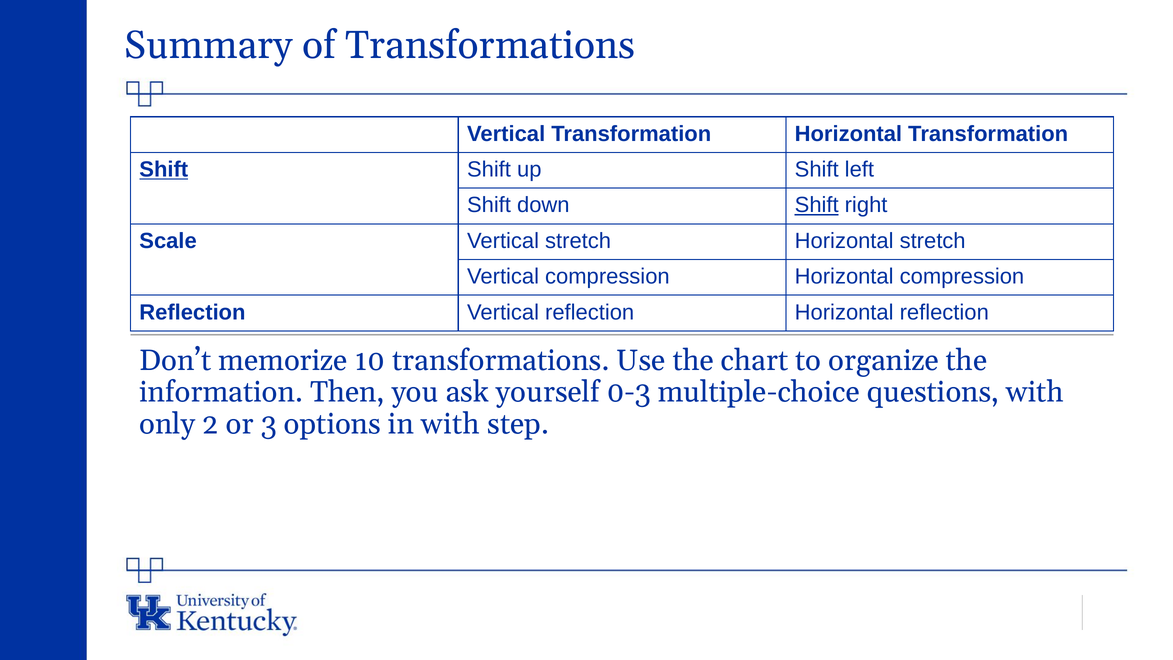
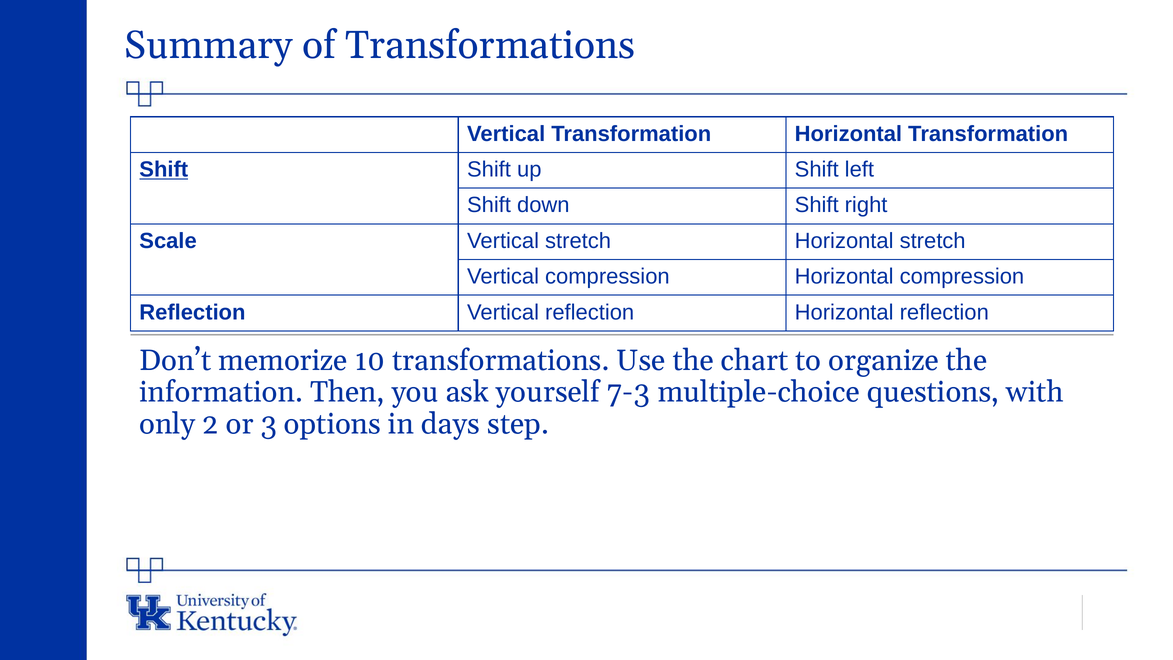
Shift underline: present -> none (817, 205)
0-3: 0-3 -> 7-3 (629, 392)
in with: with -> days (451, 424)
